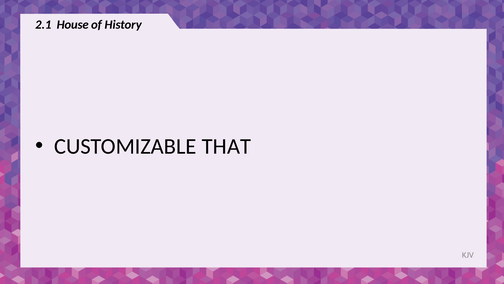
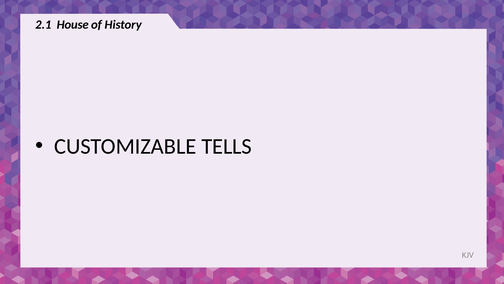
THAT: THAT -> TELLS (227, 147)
